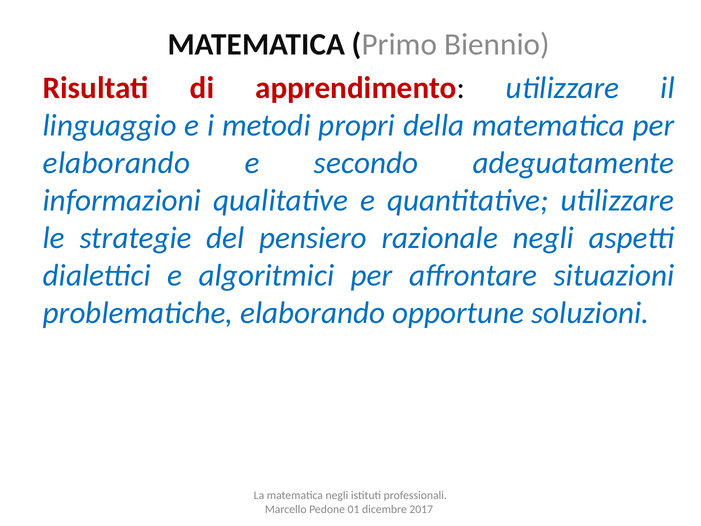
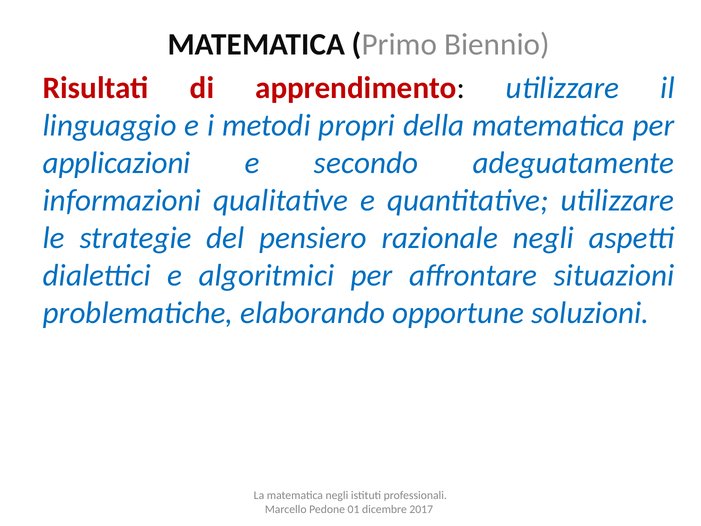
elaborando: elaborando -> applicazioni (117, 163)
